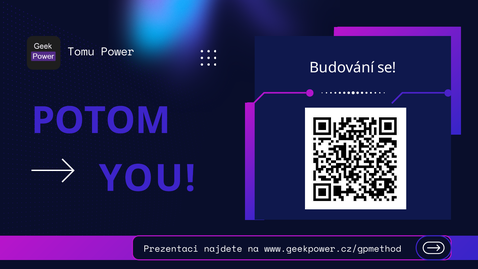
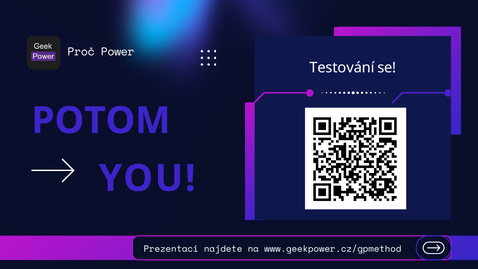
Tomu: Tomu -> Proč (81, 52)
Budování: Budování -> Testování (342, 68)
